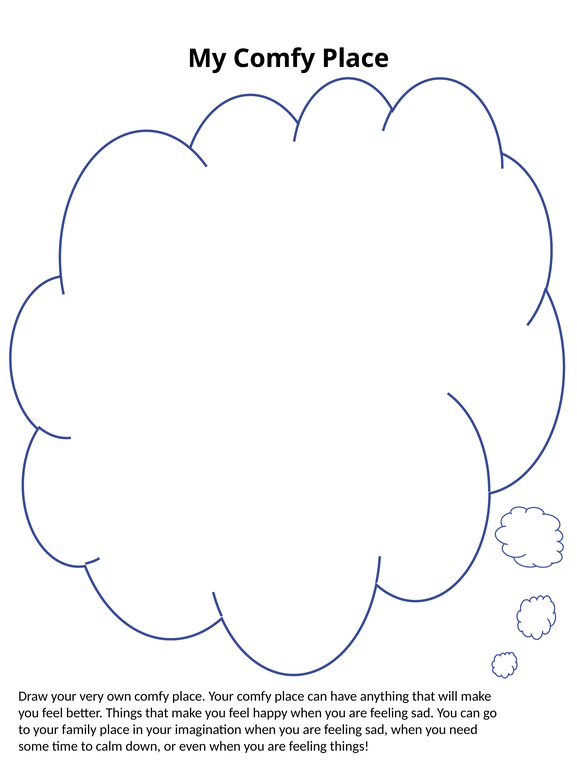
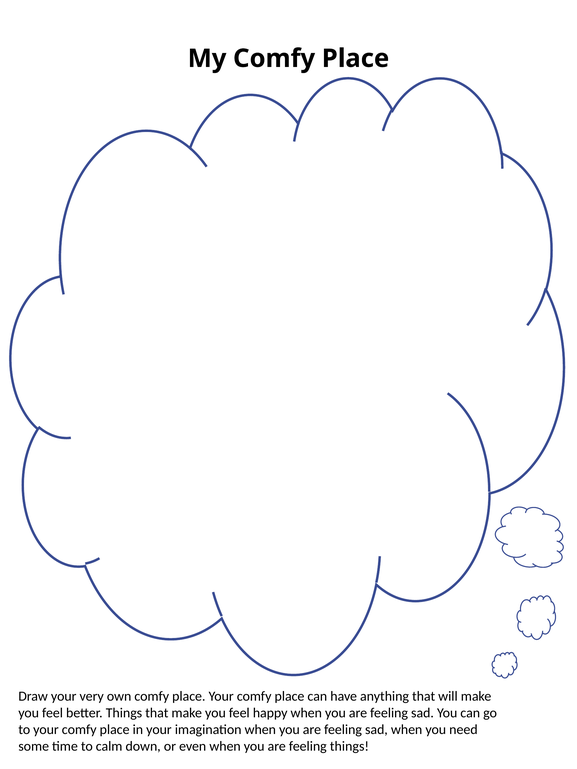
to your family: family -> comfy (79, 730)
